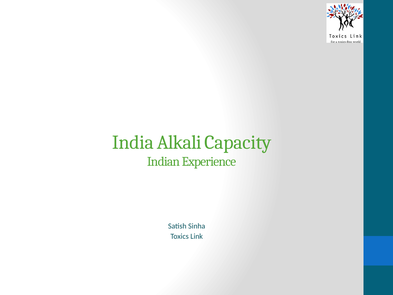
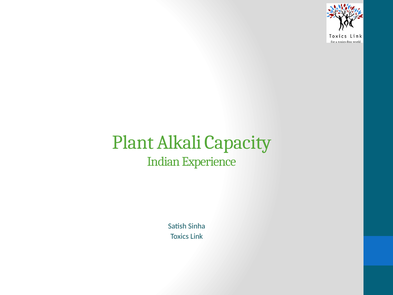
India: India -> Plant (133, 142)
